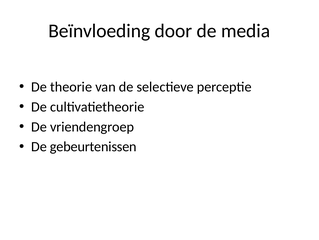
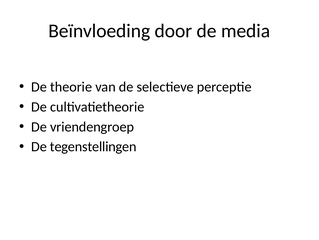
gebeurtenissen: gebeurtenissen -> tegenstellingen (93, 146)
